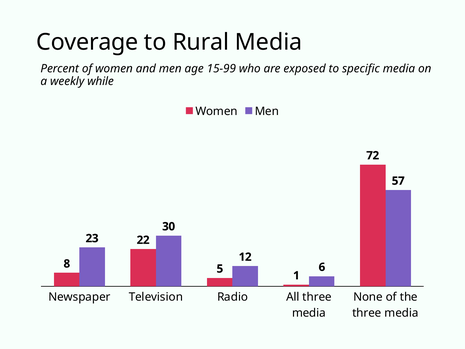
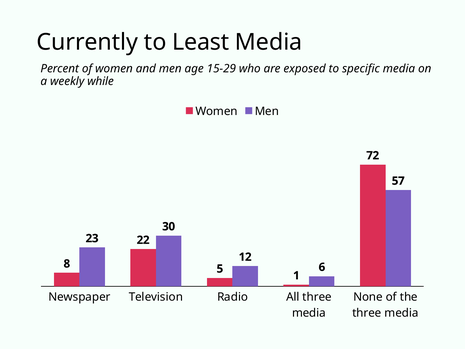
Coverage: Coverage -> Currently (87, 42)
Rural: Rural -> Least (201, 42)
15-99: 15-99 -> 15-29 (221, 69)
